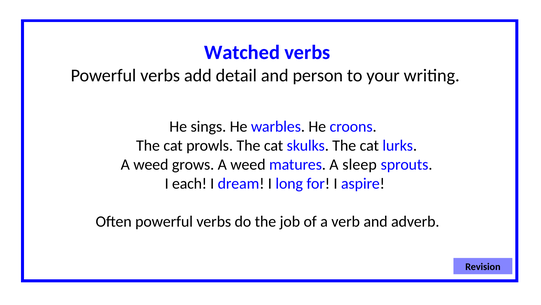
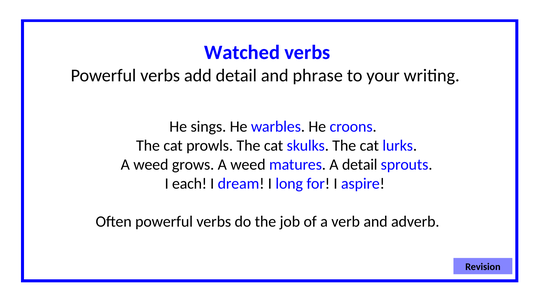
person: person -> phrase (318, 75)
A sleep: sleep -> detail (360, 164)
